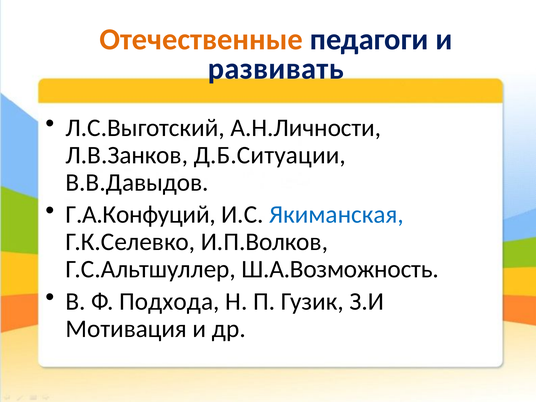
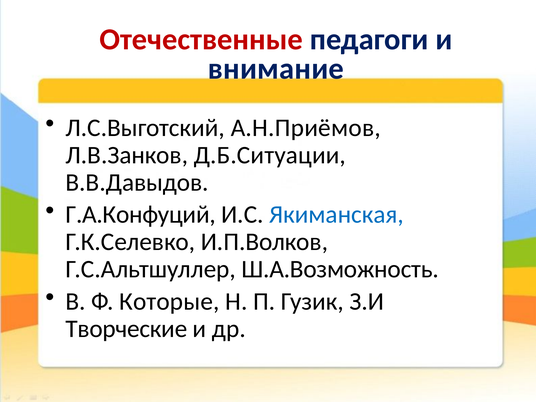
Отечественные colour: orange -> red (201, 40)
развивать: развивать -> внимание (276, 69)
А.Н.Личности: А.Н.Личности -> А.Н.Приёмов (306, 128)
Подхода: Подхода -> Которые (169, 301)
Мотивация: Мотивация -> Творческие (126, 329)
